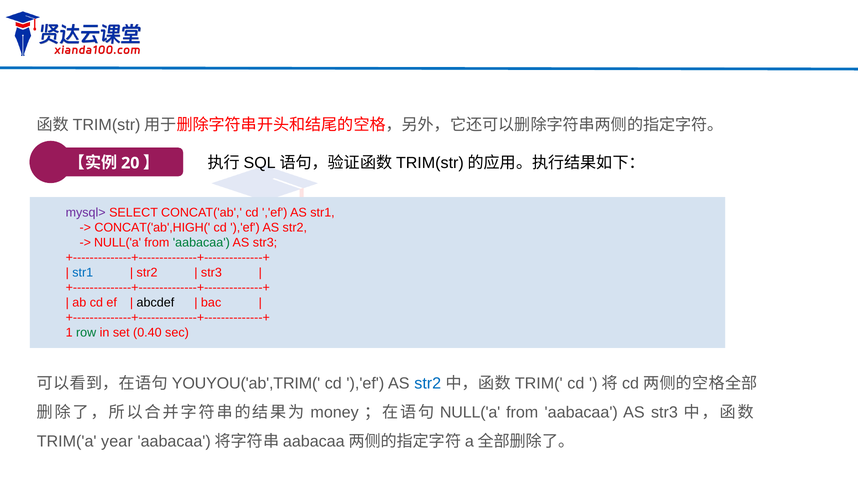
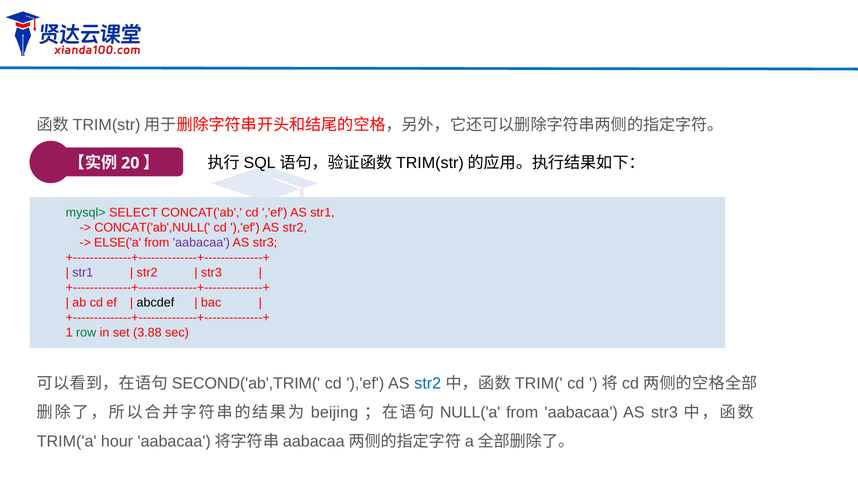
mysql> colour: purple -> green (86, 212)
CONCAT('ab',HIGH(: CONCAT('ab',HIGH( -> CONCAT('ab',NULL( (152, 227)
NULL('a: NULL('a -> ELSE('a (118, 242)
aabacaa colour: green -> purple (201, 242)
str1 colour: blue -> purple (83, 272)
0.40: 0.40 -> 3.88 (147, 333)
YOUYOU('ab',TRIM(: YOUYOU('ab',TRIM( -> SECOND('ab',TRIM( (246, 383)
money: money -> beijing (335, 412)
year: year -> hour (117, 441)
